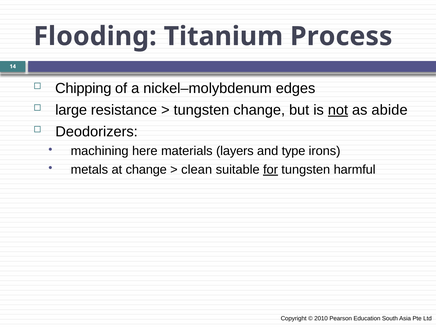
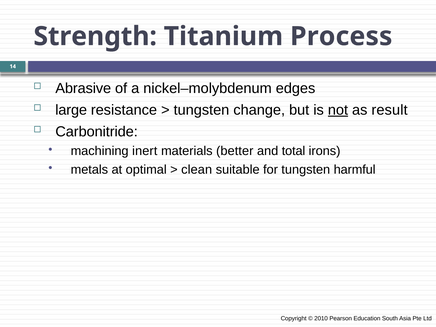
Flooding: Flooding -> Strength (95, 36)
Chipping: Chipping -> Abrasive (83, 88)
abide: abide -> result (390, 110)
Deodorizers: Deodorizers -> Carbonitride (97, 132)
here: here -> inert (145, 151)
layers: layers -> better (235, 151)
type: type -> total (294, 151)
at change: change -> optimal (146, 170)
for underline: present -> none (271, 170)
